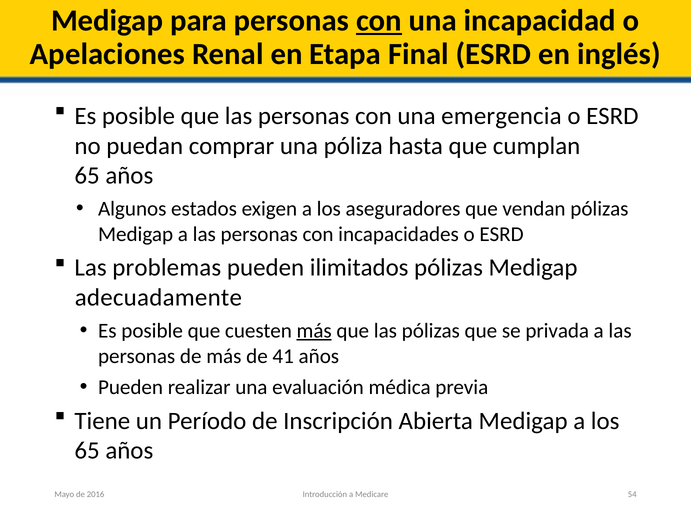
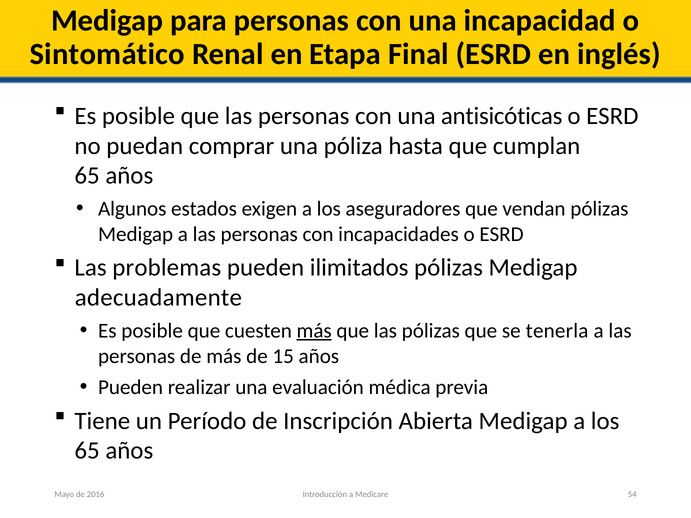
con underline: present -> none (379, 21)
Apelaciones: Apelaciones -> Sintomático (107, 54)
emergencia: emergencia -> antisicóticas (502, 116)
privada: privada -> tenerla (557, 331)
41: 41 -> 15 (283, 356)
